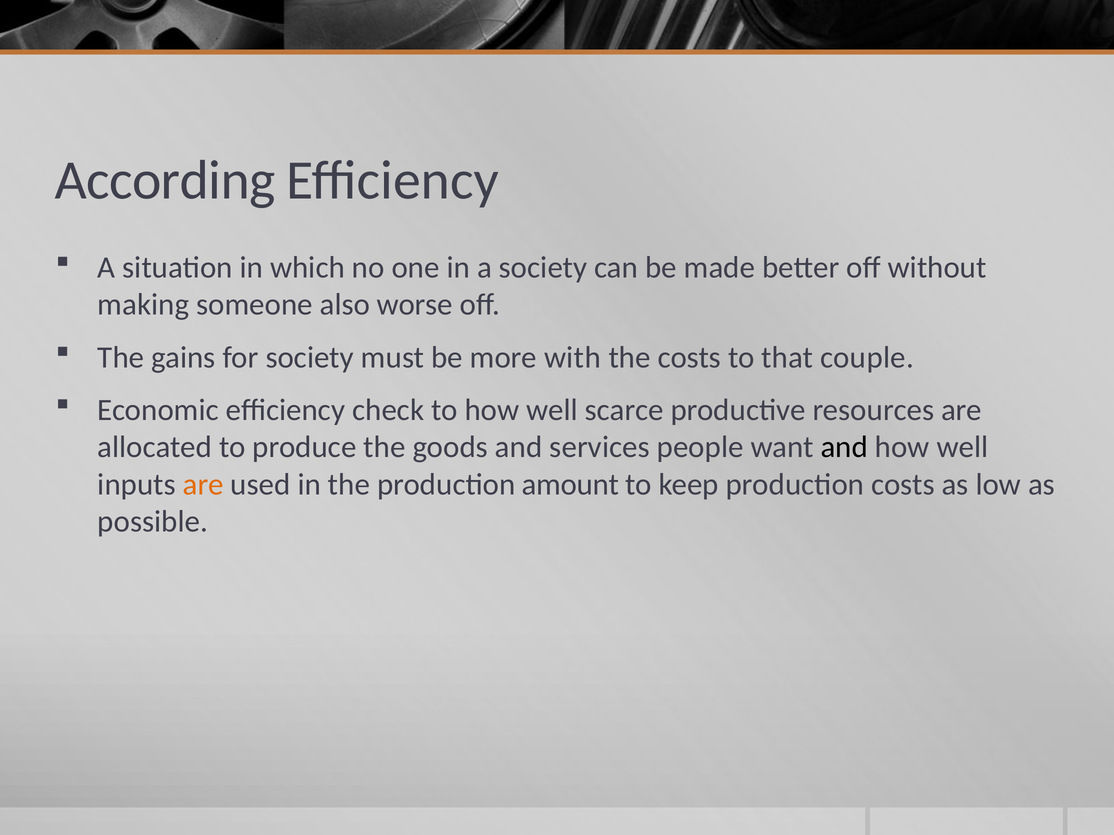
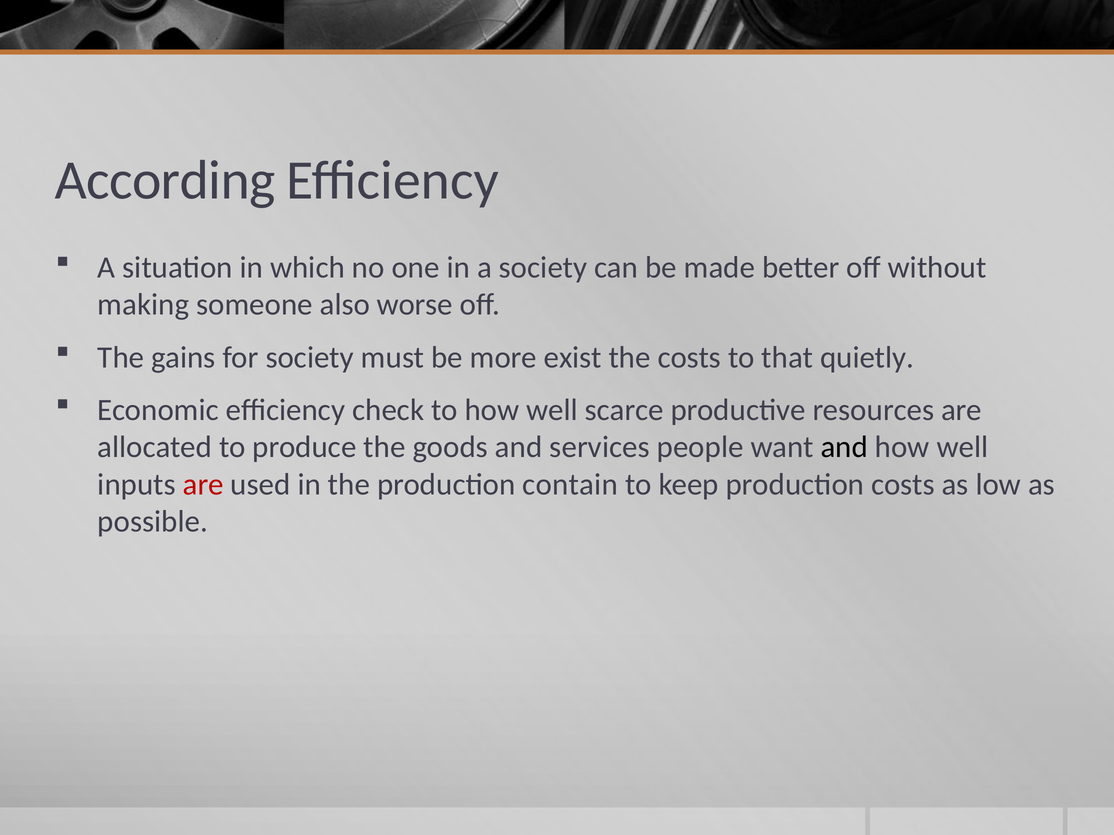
with: with -> exist (573, 358)
couple: couple -> quietly (867, 358)
are colour: orange -> red (203, 485)
amount: amount -> contain (570, 485)
